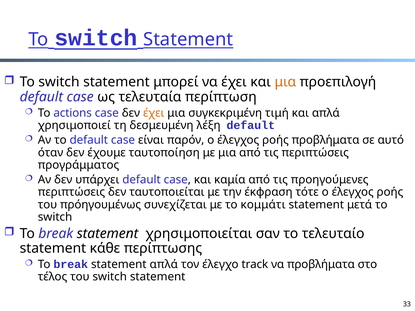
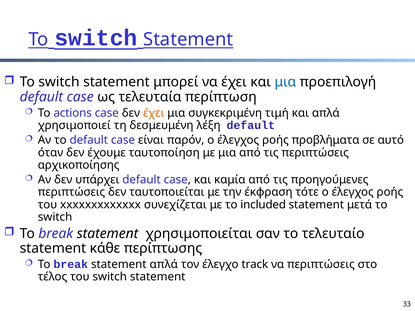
μια colour: orange -> blue (285, 82)
προγράμματος: προγράμματος -> αρχικοποίησης (79, 165)
πρόηγουμένως: πρόηγουμένως -> xxxxxxxxxxxxx (100, 205)
κομμάτι: κομμάτι -> included (263, 205)
να προβλήματα: προβλήματα -> περιπτώσεις (321, 265)
